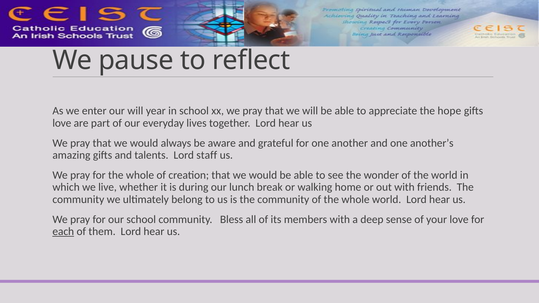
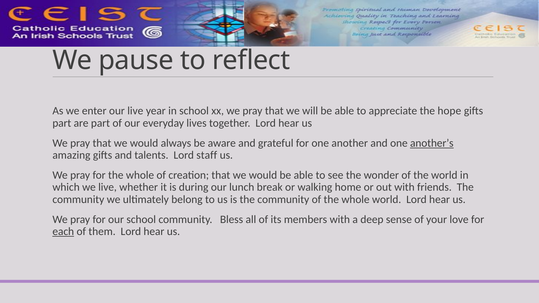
our will: will -> live (135, 111)
love: love -> part (62, 123)
another’s underline: none -> present (432, 143)
